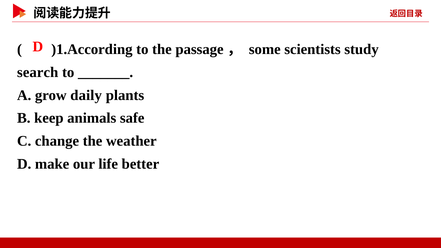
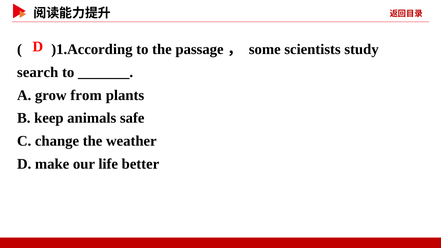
daily: daily -> from (86, 95)
